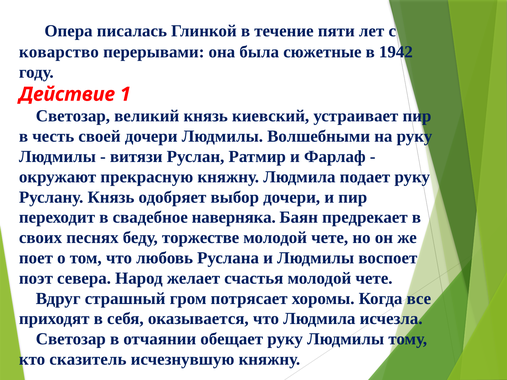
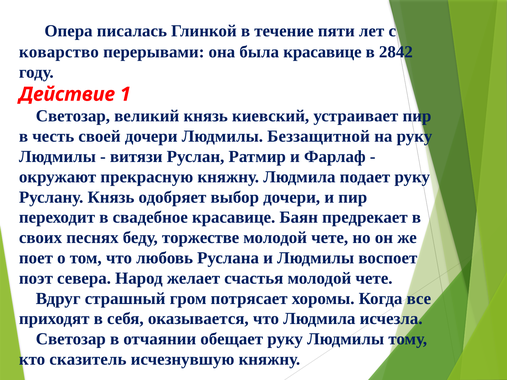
была сюжетные: сюжетные -> красавице (322, 52)
1942: 1942 -> 2842 (396, 52)
Волшебными: Волшебными -> Беззащитной (319, 136)
свадебное наверняка: наверняка -> красавице (234, 218)
